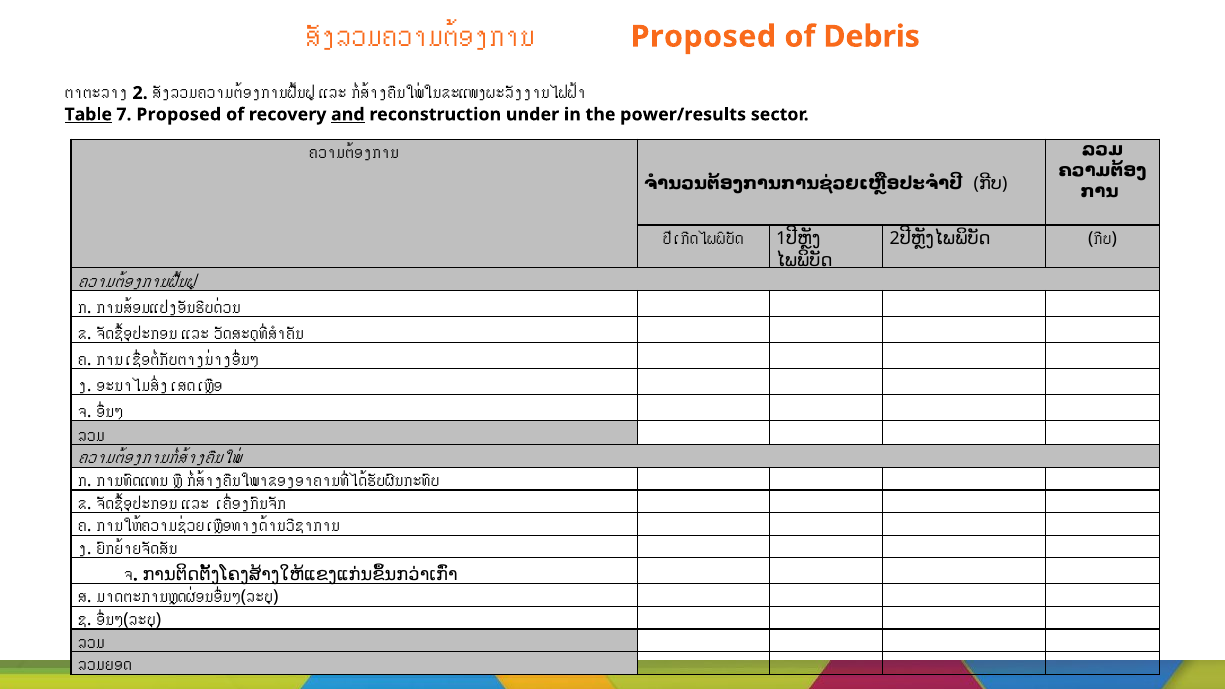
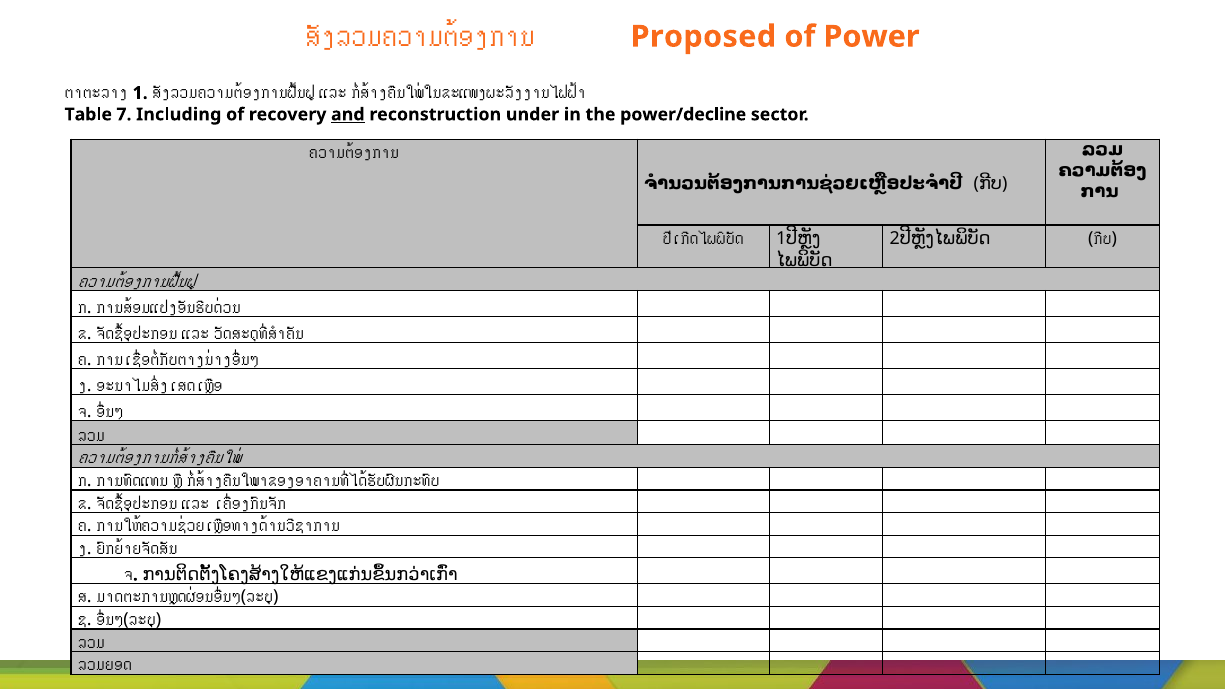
Debris: Debris -> Power (871, 37)
2: 2 -> 1 (140, 93)
Table underline: present -> none (88, 114)
7 Proposed: Proposed -> Including (179, 114)
power/results: power/results -> power/decline (683, 114)
